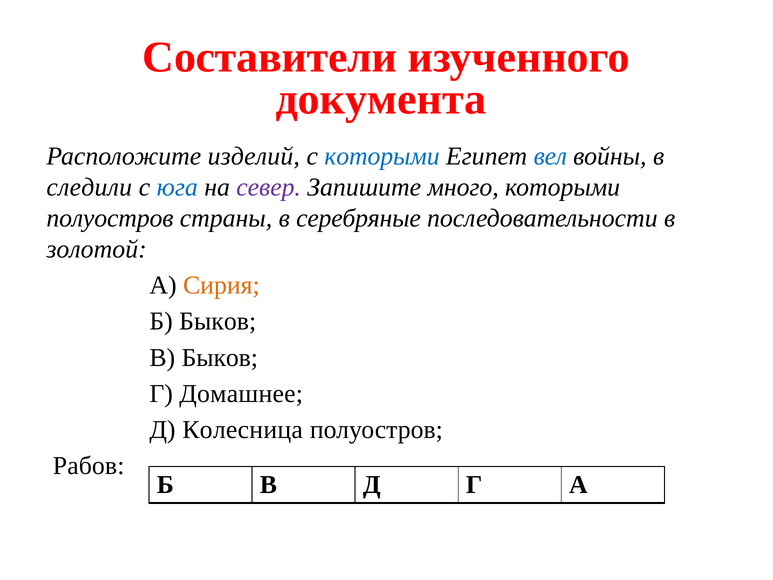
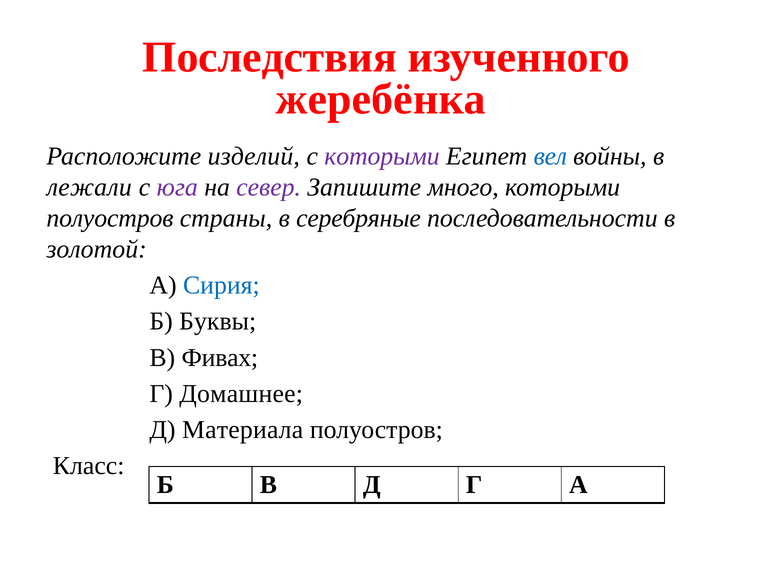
Составители: Составители -> Последствия (270, 57)
документа: документа -> жеребёнка (381, 99)
которыми colour: blue -> purple (382, 156)
следили: следили -> лежали (89, 187)
юга colour: blue -> purple (177, 187)
Сирия colour: orange -> blue (221, 285)
Б Быков: Быков -> Буквы (218, 321)
В Быков: Быков -> Фивах (220, 357)
Колесница: Колесница -> Материала (243, 429)
Рабов: Рабов -> Класс (89, 466)
